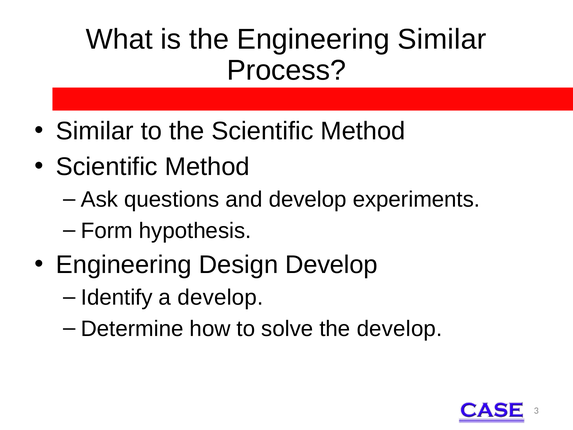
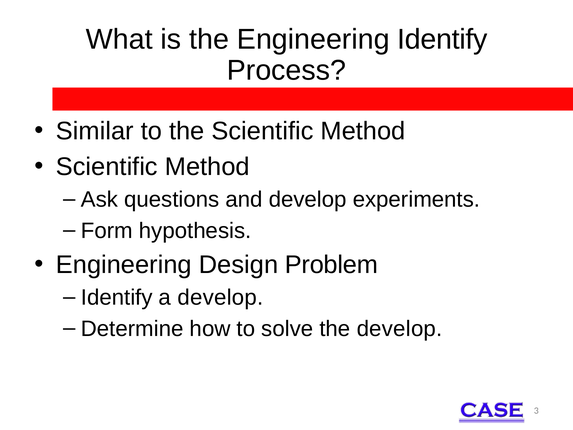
Engineering Similar: Similar -> Identify (442, 39)
Design Develop: Develop -> Problem (331, 265)
